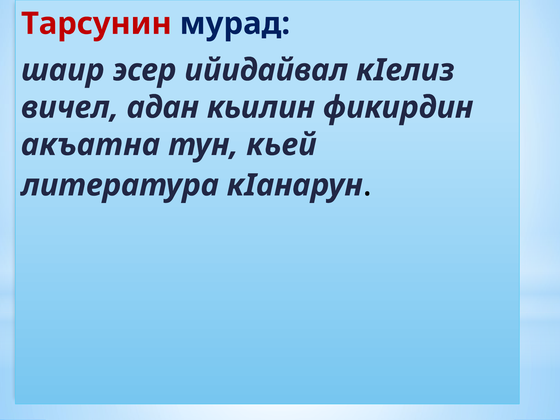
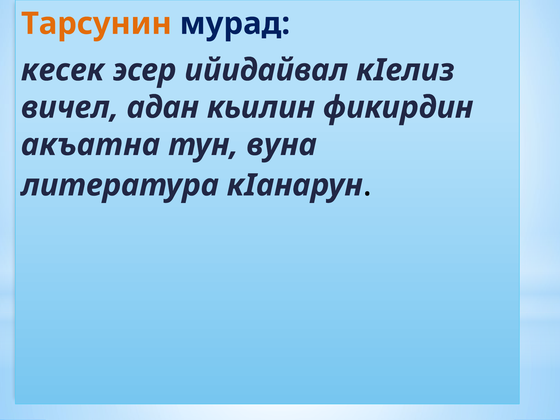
Тарсунин colour: red -> orange (96, 24)
шаир: шаир -> кесек (63, 70)
кьей: кьей -> вуна (282, 145)
